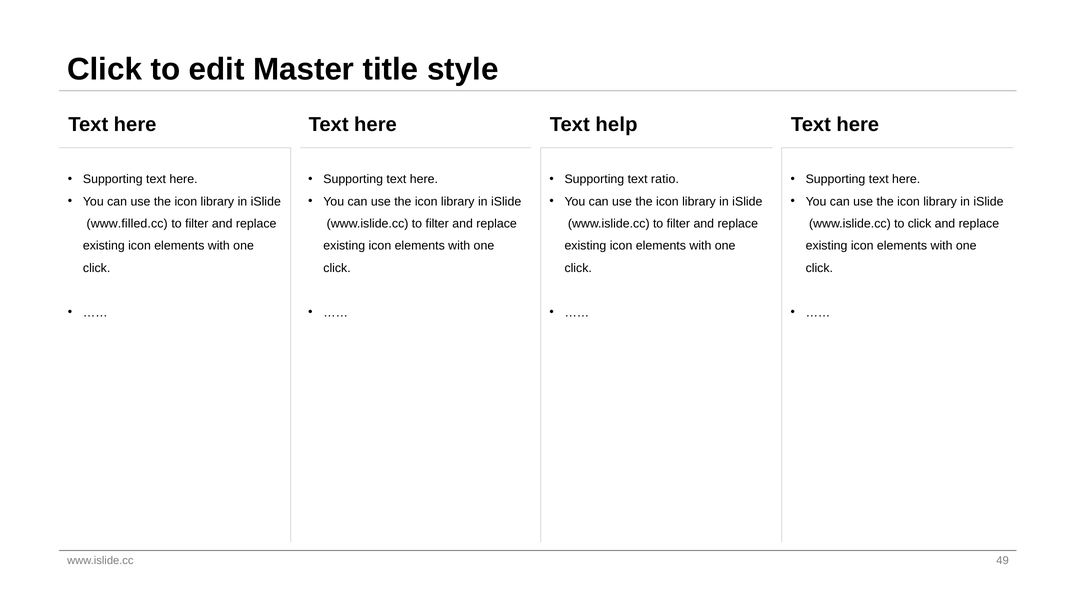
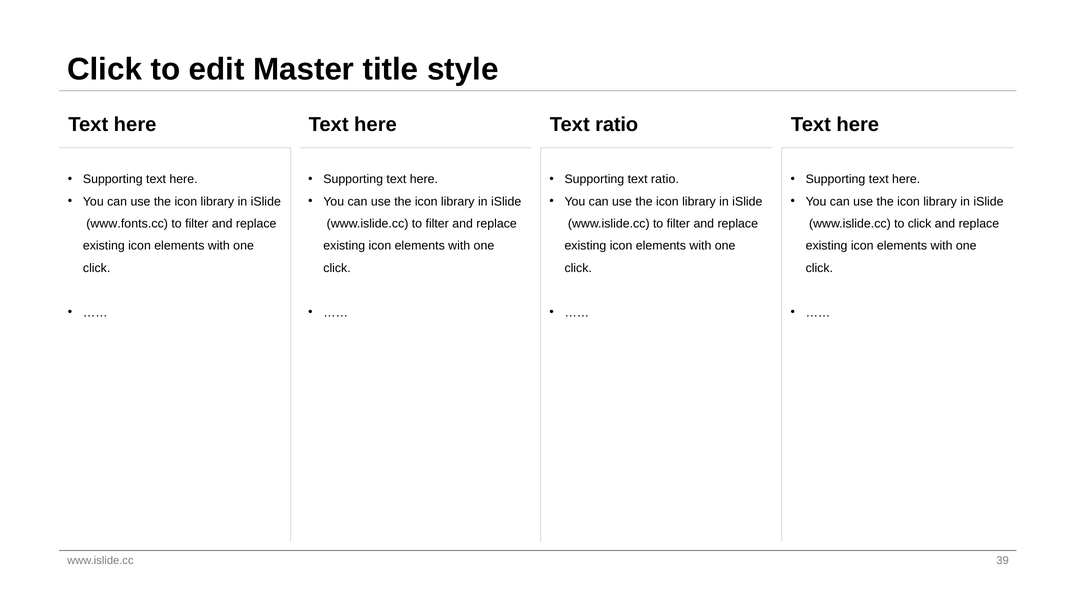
help: help -> ratio (617, 125)
www.filled.cc: www.filled.cc -> www.fonts.cc (127, 224)
49: 49 -> 39 (1003, 561)
